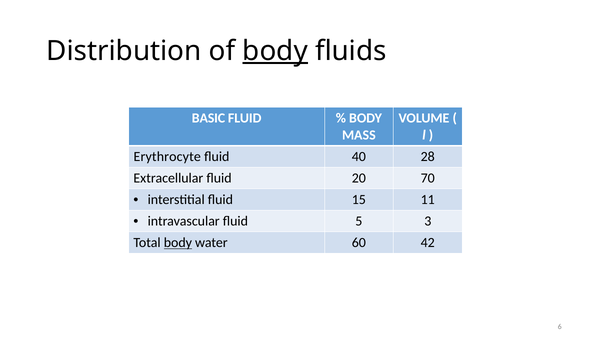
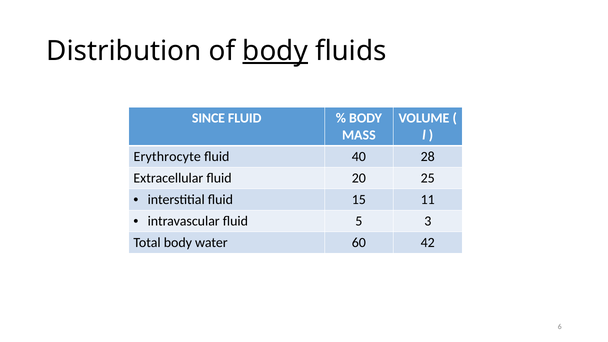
BASIC: BASIC -> SINCE (209, 118)
70: 70 -> 25 (428, 178)
body underline: present -> none (178, 243)
